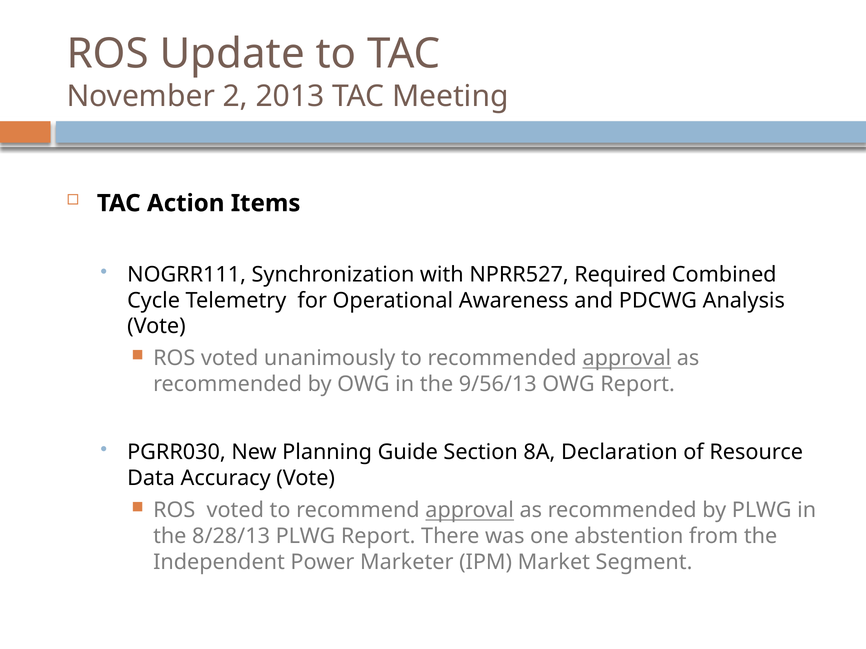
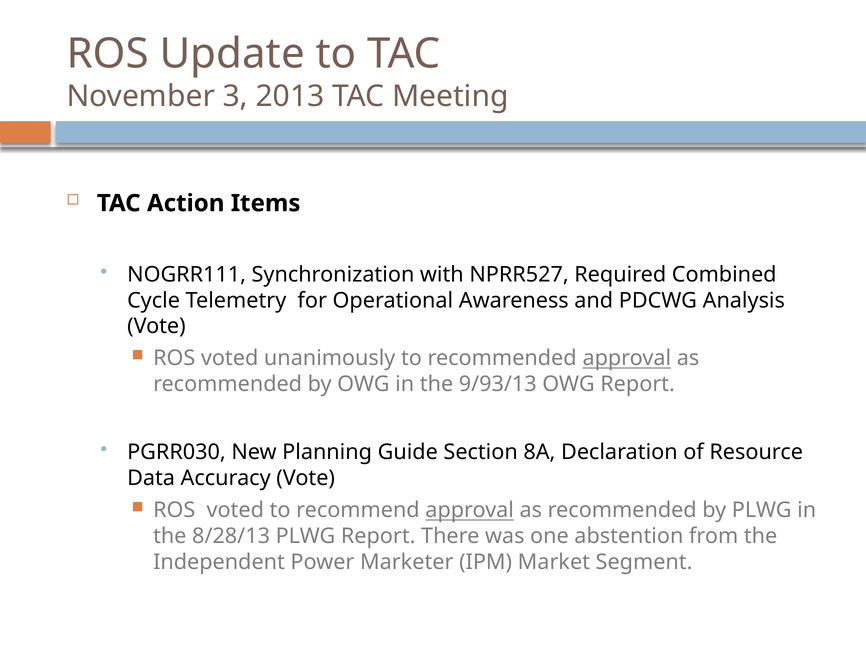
2: 2 -> 3 (235, 97)
9/56/13: 9/56/13 -> 9/93/13 (498, 385)
